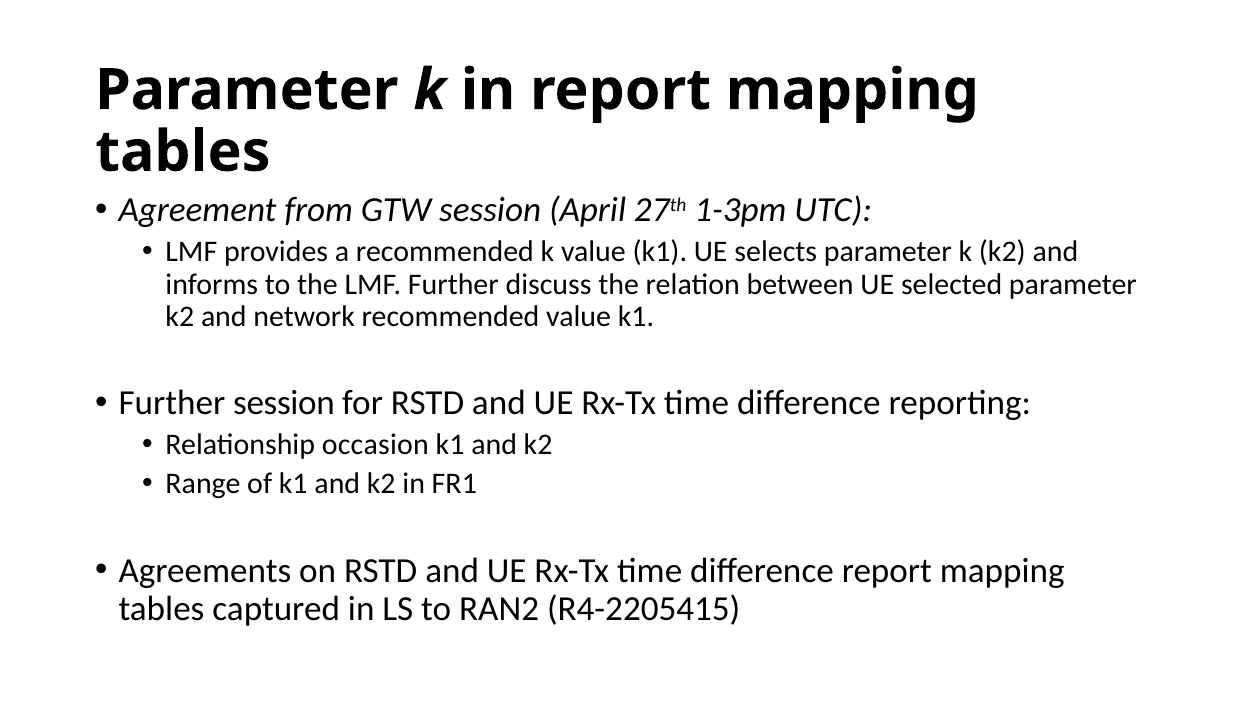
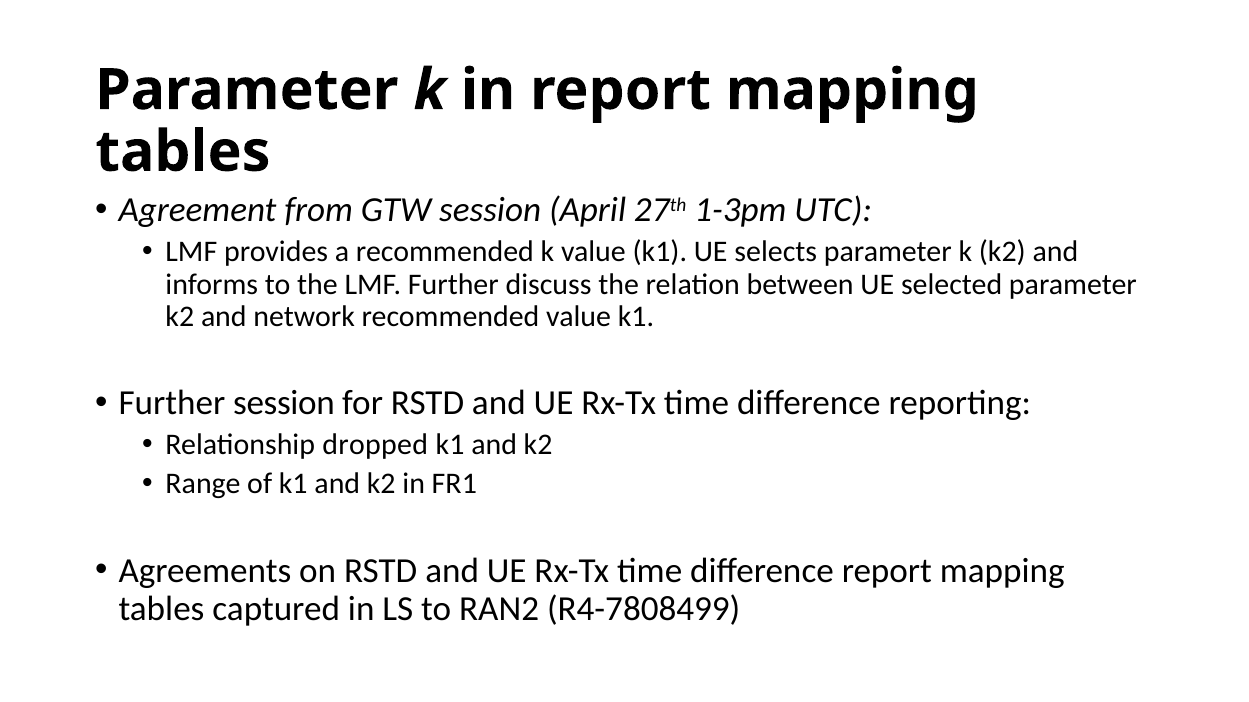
occasion: occasion -> dropped (375, 445)
R4-2205415: R4-2205415 -> R4-7808499 (644, 609)
